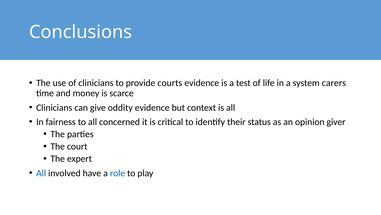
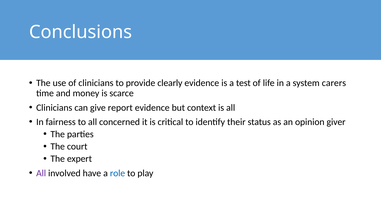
courts: courts -> clearly (170, 83)
oddity: oddity -> report (120, 107)
All colour: blue -> purple (41, 173)
